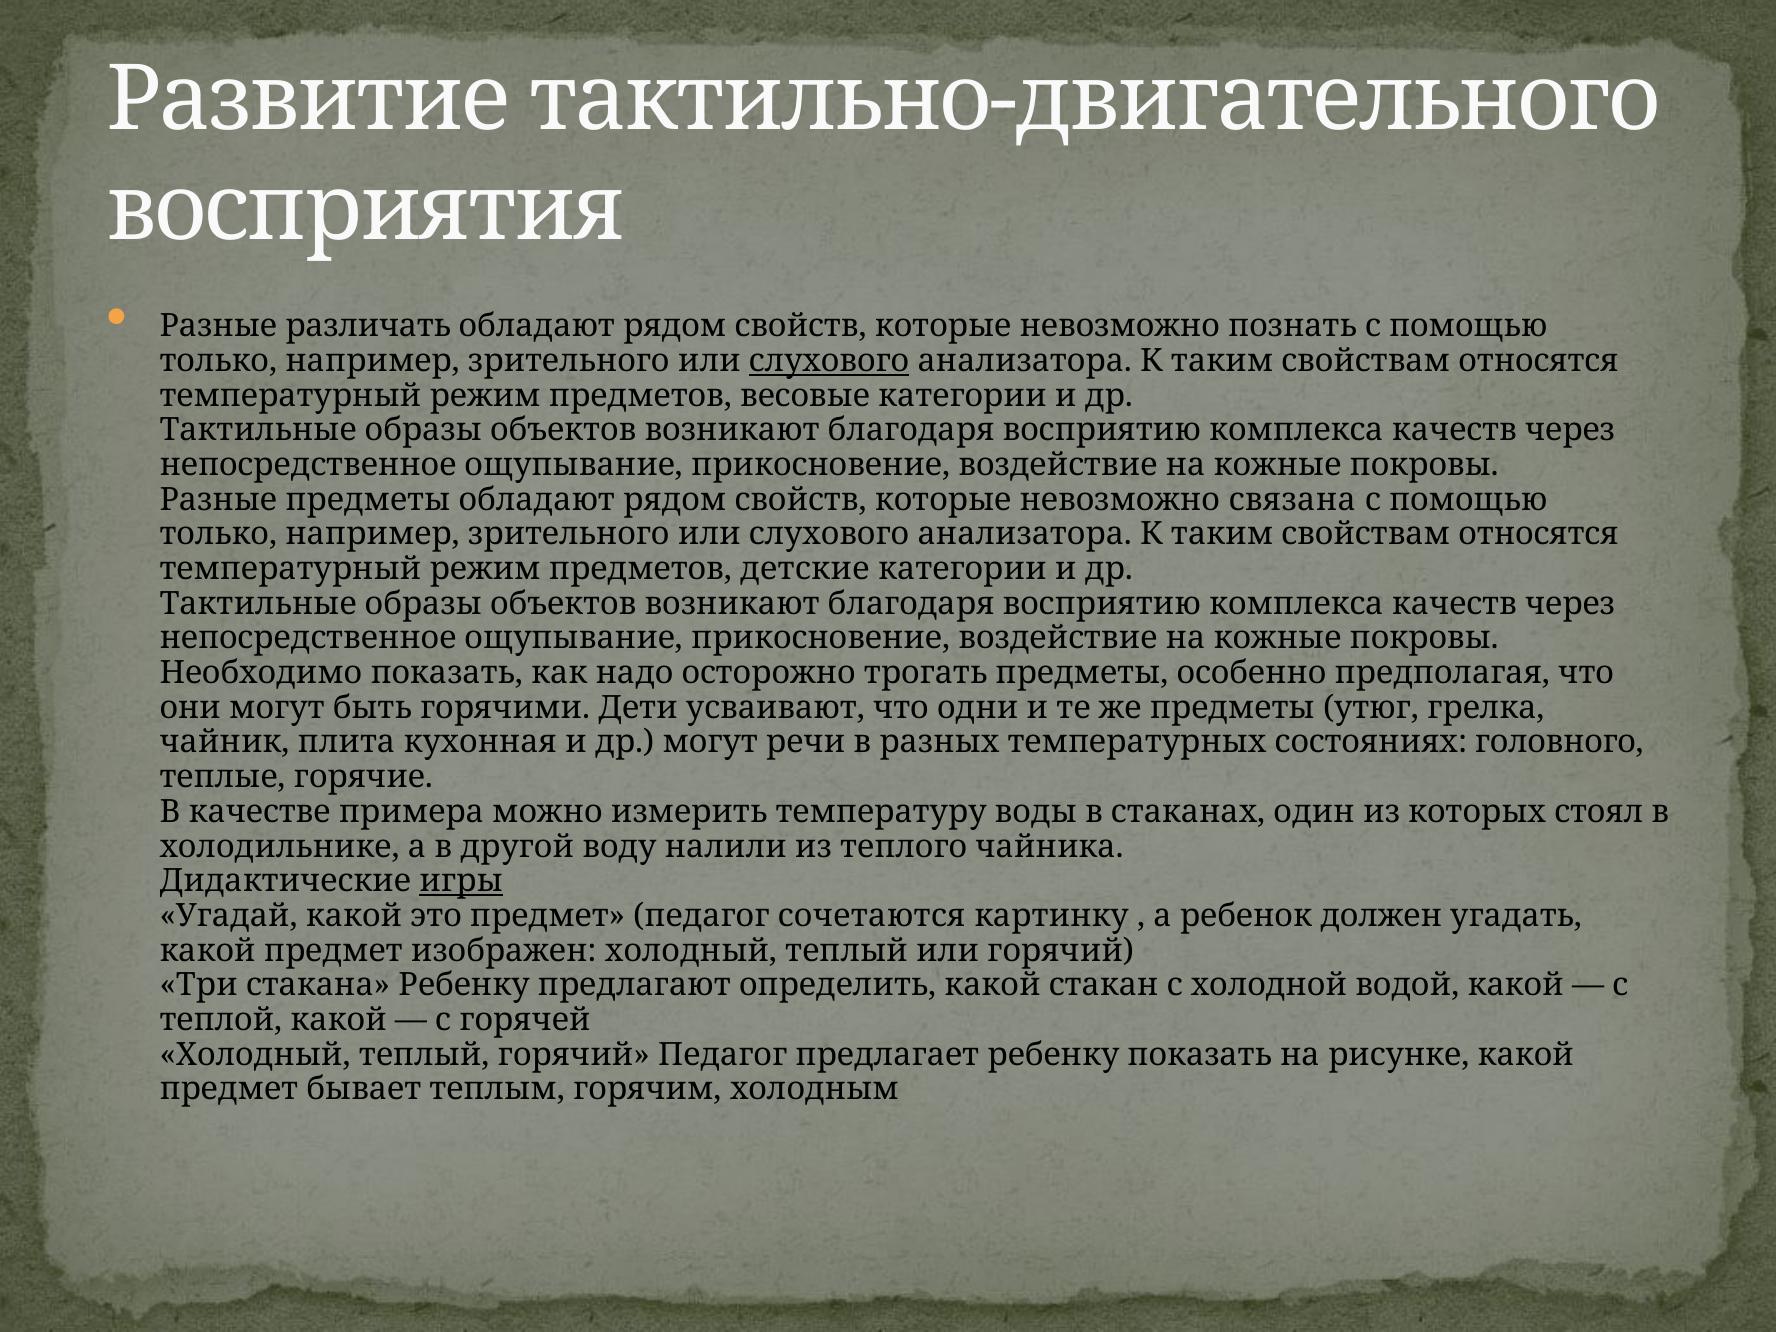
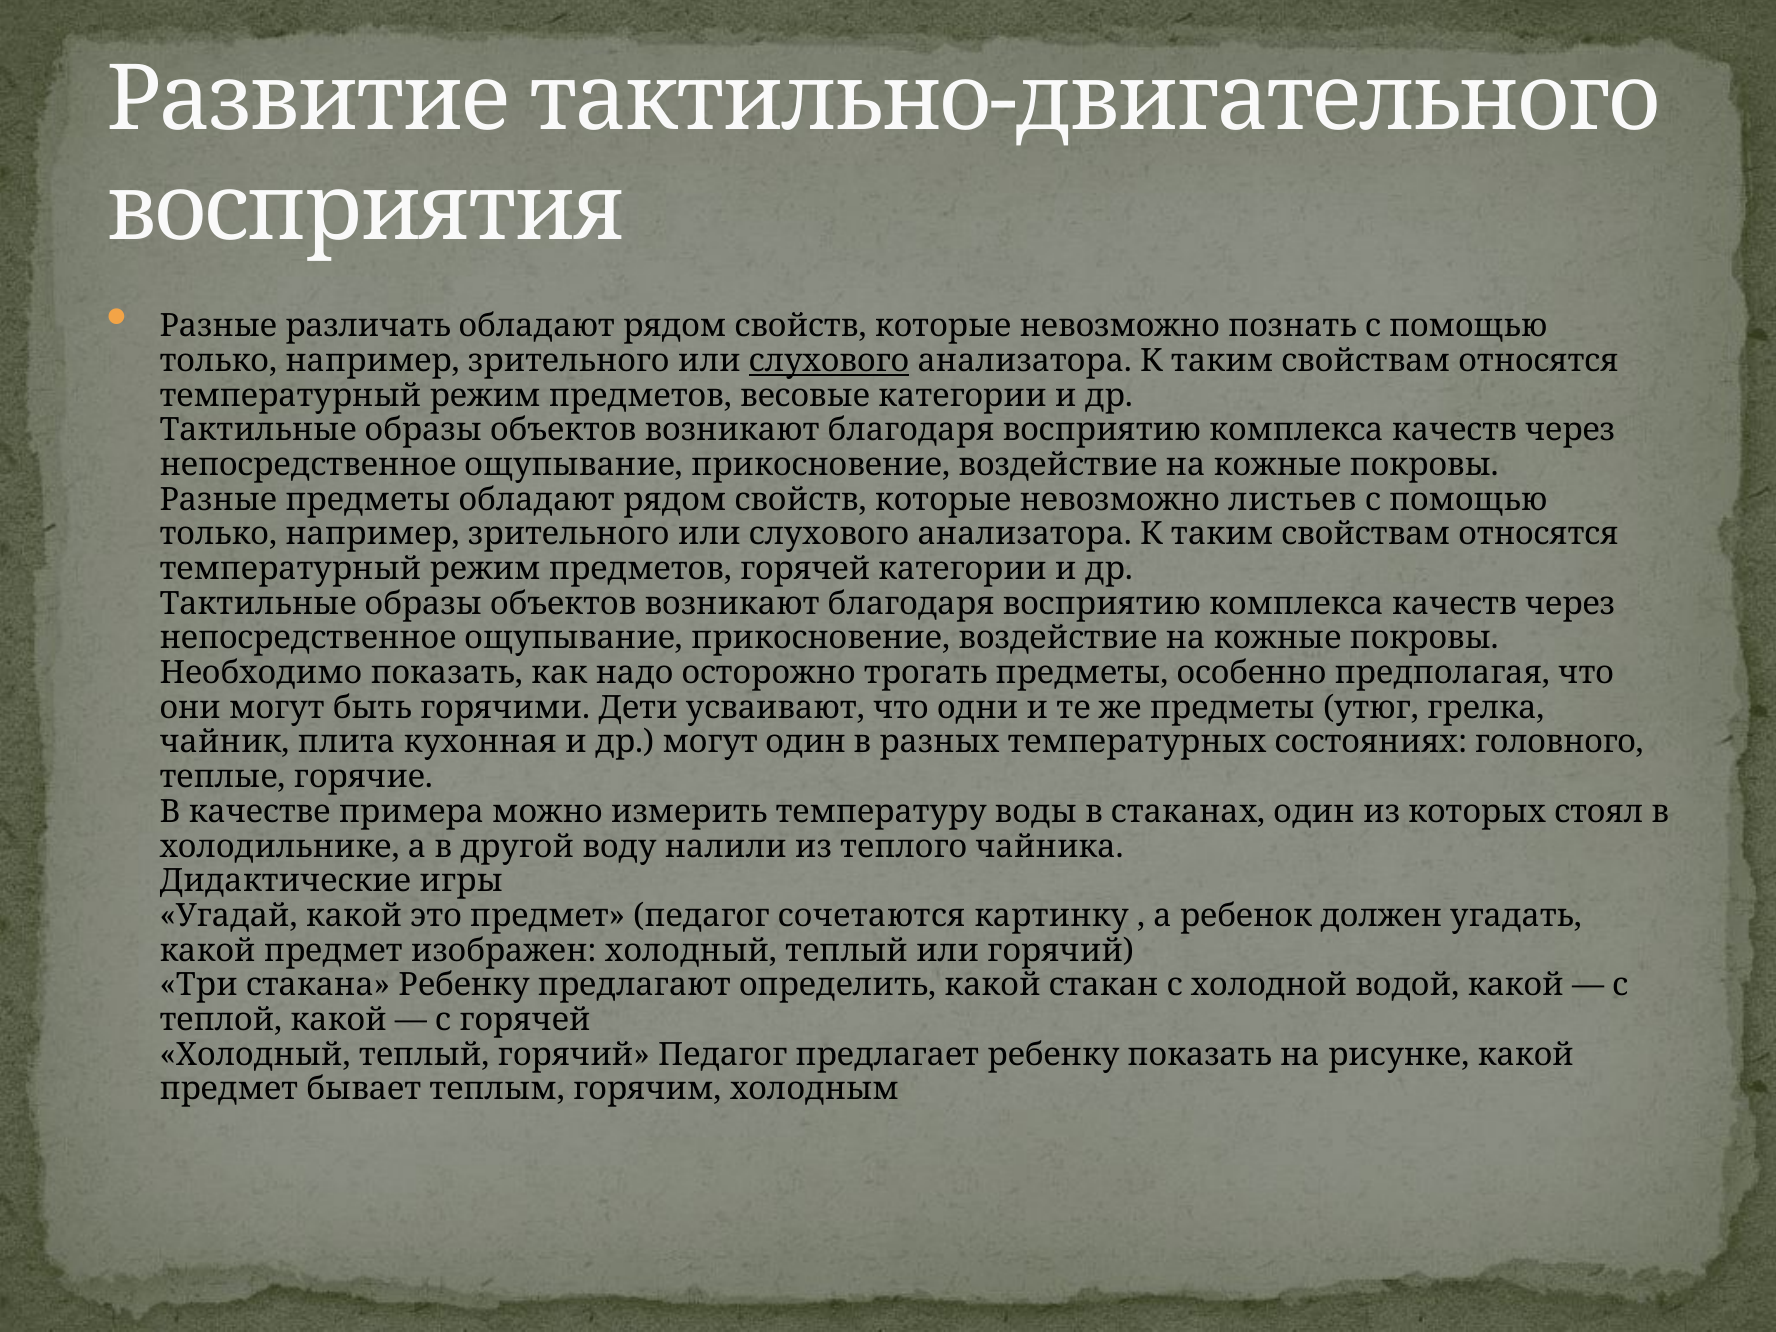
связана: связана -> листьев (1292, 500)
предметов детские: детские -> горячей (805, 569)
могут речи: речи -> один (806, 742)
игры underline: present -> none (461, 881)
